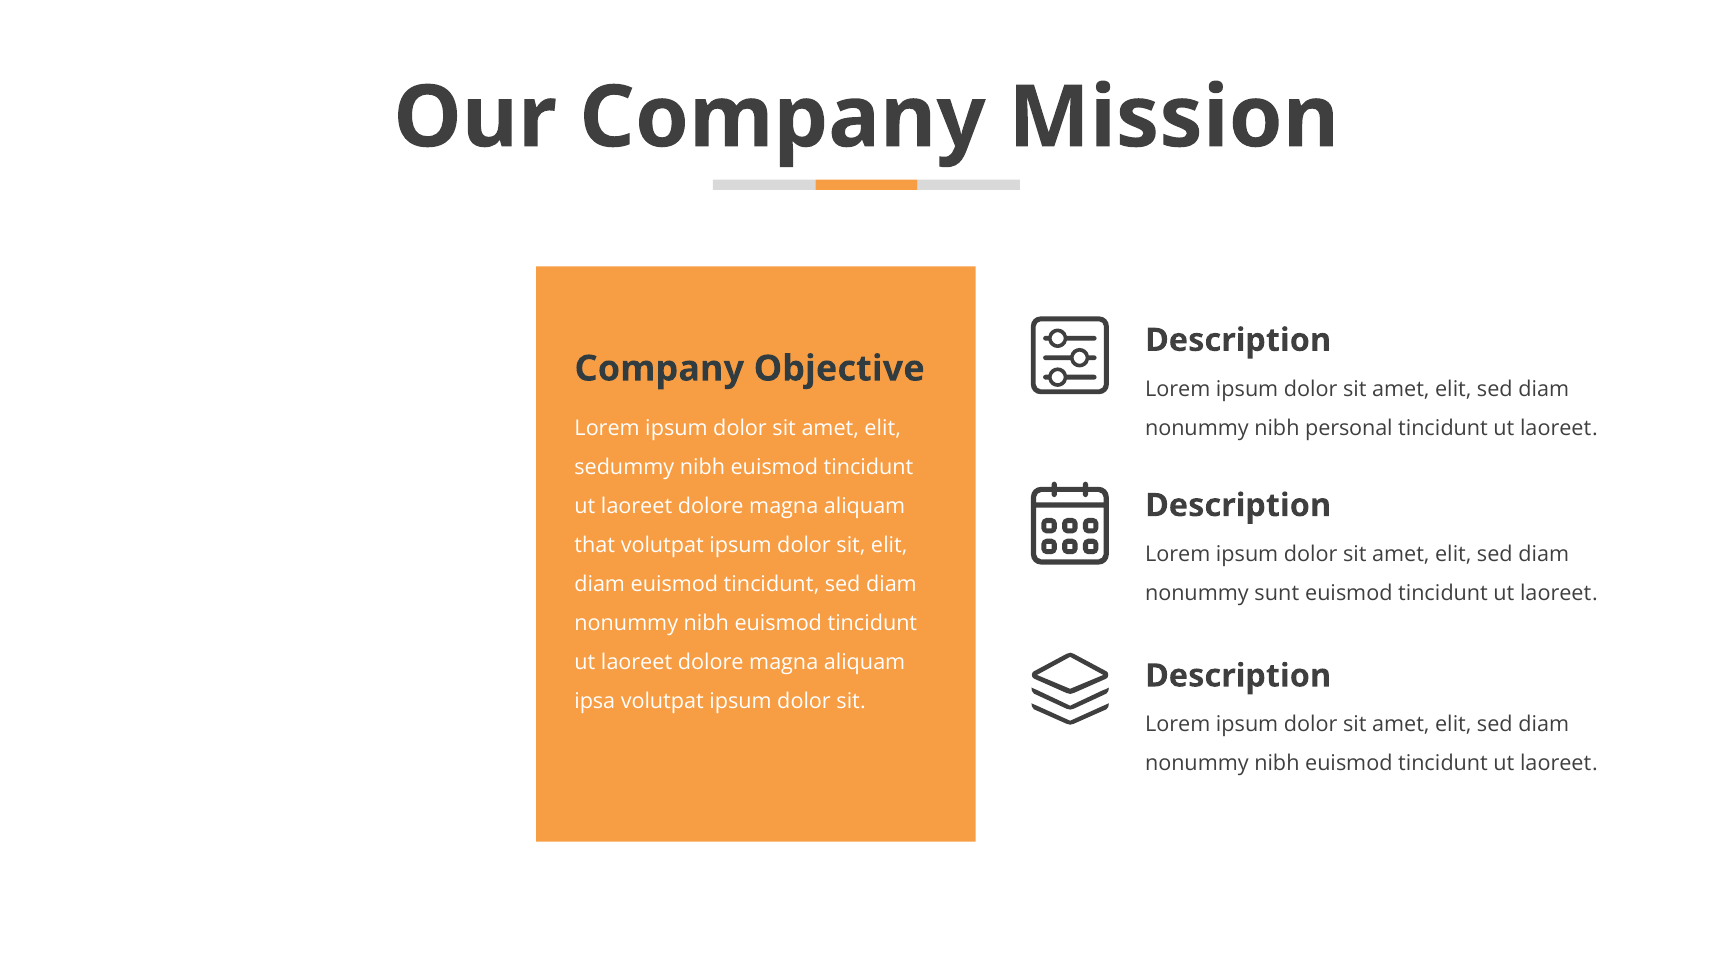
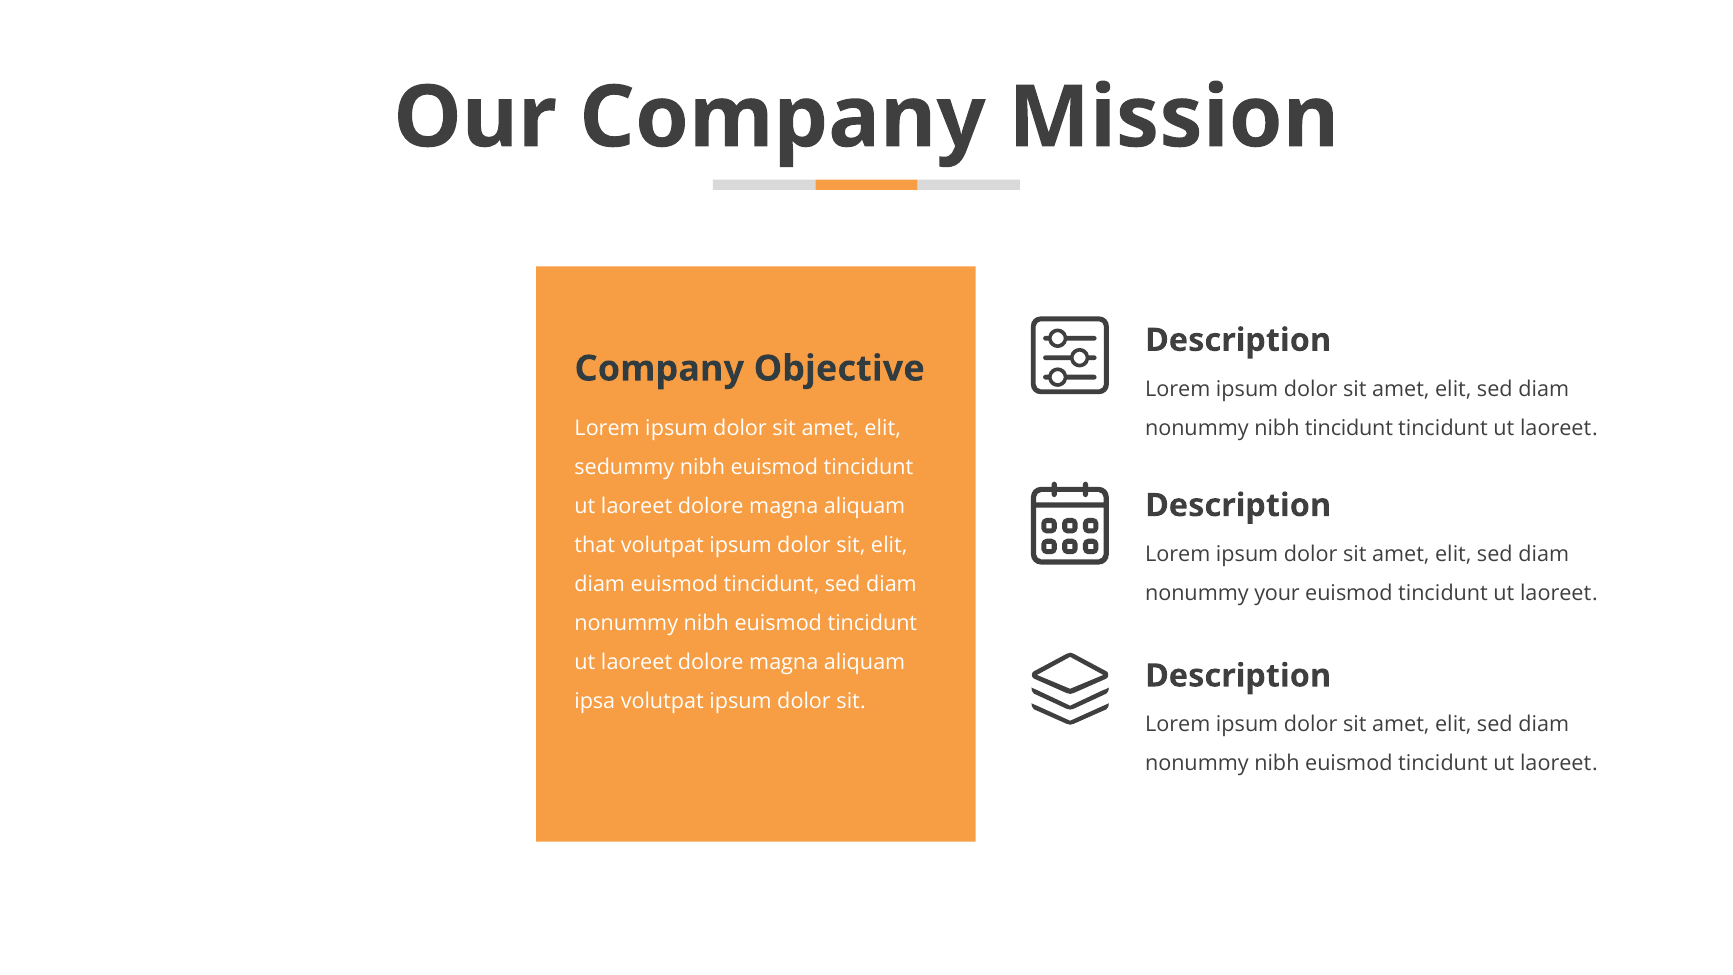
nibh personal: personal -> tincidunt (1349, 428)
sunt: sunt -> your (1277, 593)
